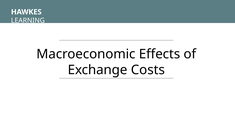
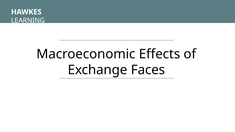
Costs: Costs -> Faces (148, 70)
